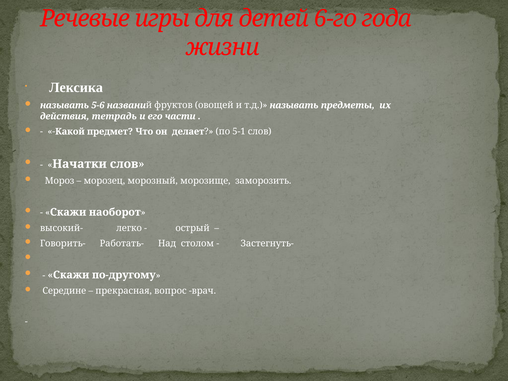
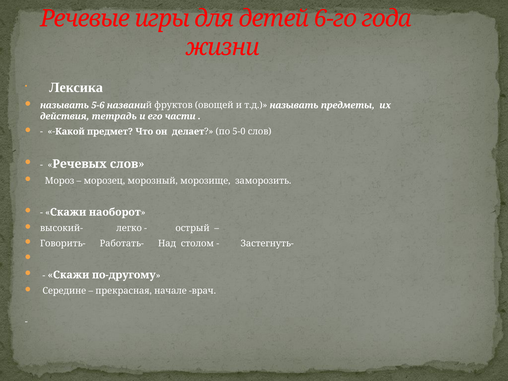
5-1: 5-1 -> 5-0 (239, 132)
Начатки: Начатки -> Речевых (80, 164)
вопрос: вопрос -> начале (170, 291)
